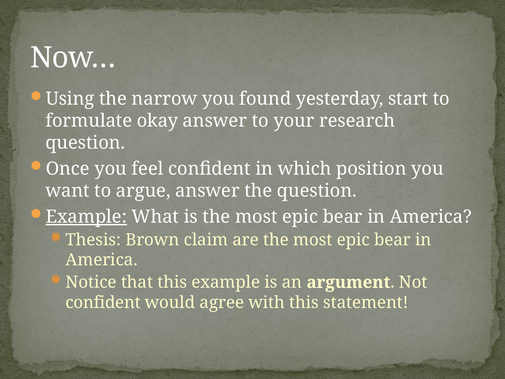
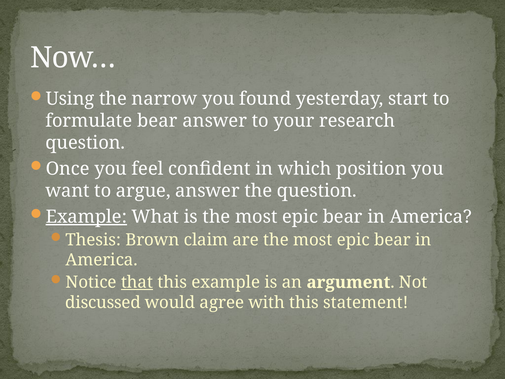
formulate okay: okay -> bear (157, 121)
that underline: none -> present (137, 282)
confident: confident -> discussed (103, 302)
